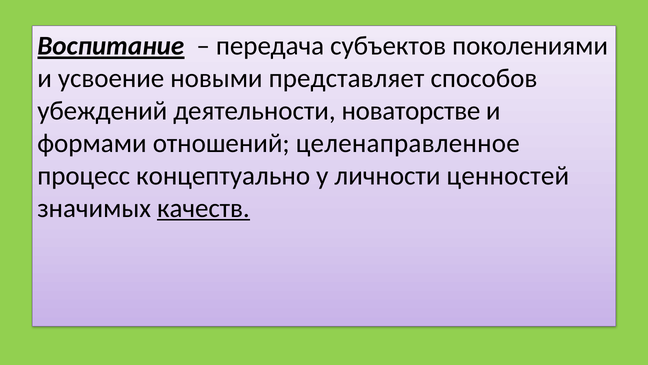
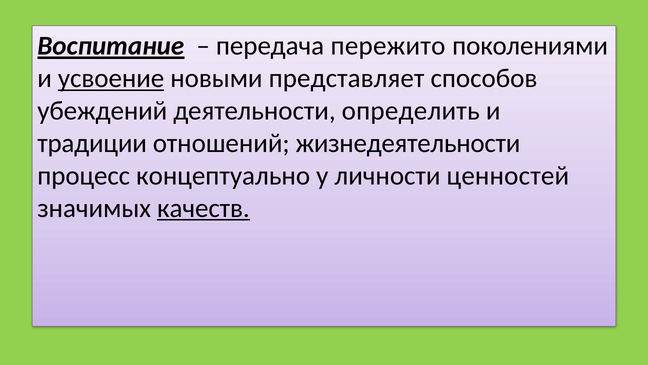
субъектов: субъектов -> пережито (388, 46)
усвоение underline: none -> present (111, 78)
новаторстве: новаторстве -> определить (411, 111)
формами: формами -> традиции (92, 143)
целенаправленное: целенаправленное -> жизнедеятельности (408, 143)
